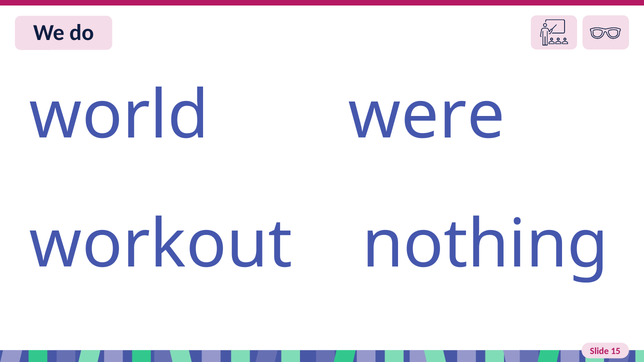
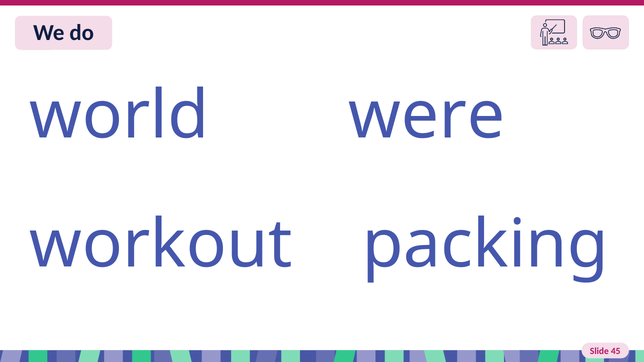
nothing: nothing -> packing (485, 245)
15: 15 -> 45 (616, 351)
